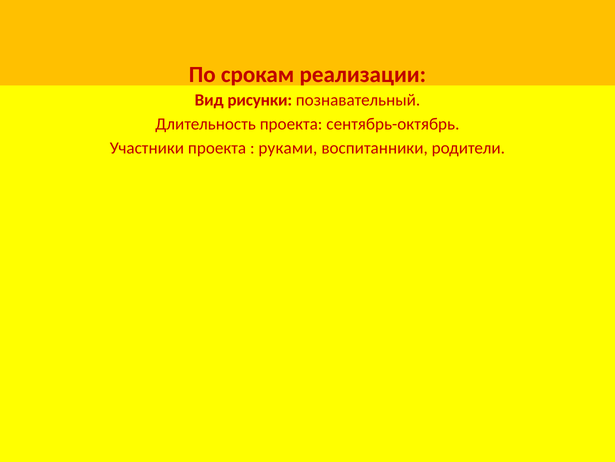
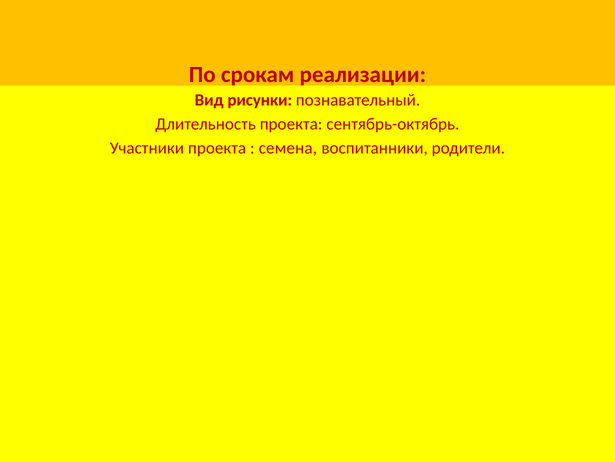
руками: руками -> семена (288, 148)
